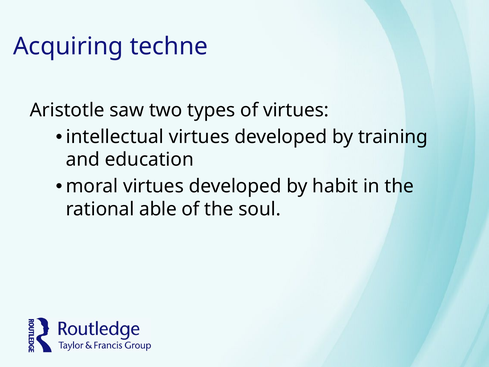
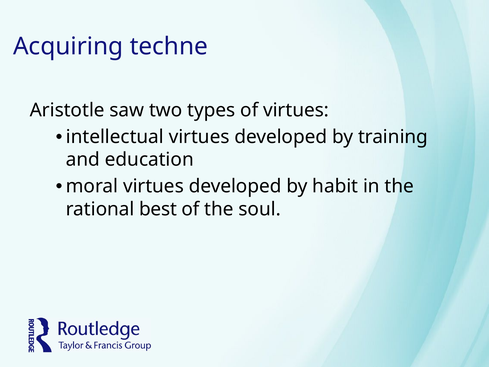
able: able -> best (158, 209)
